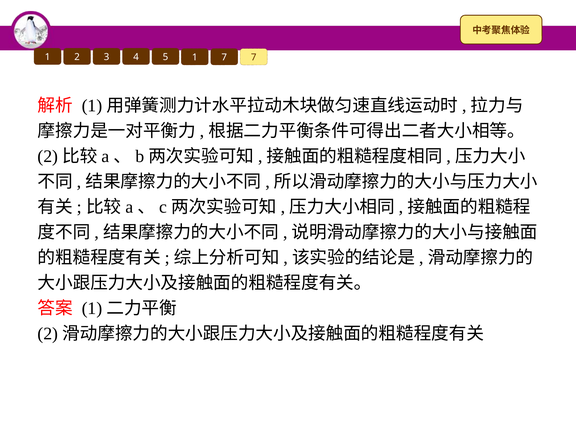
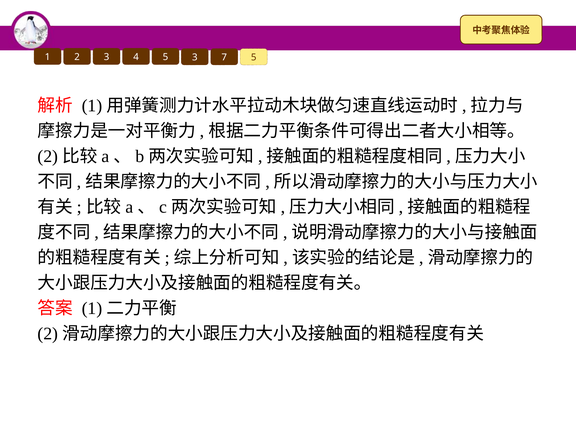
5 1: 1 -> 3 (195, 57)
7 7: 7 -> 5 (254, 57)
